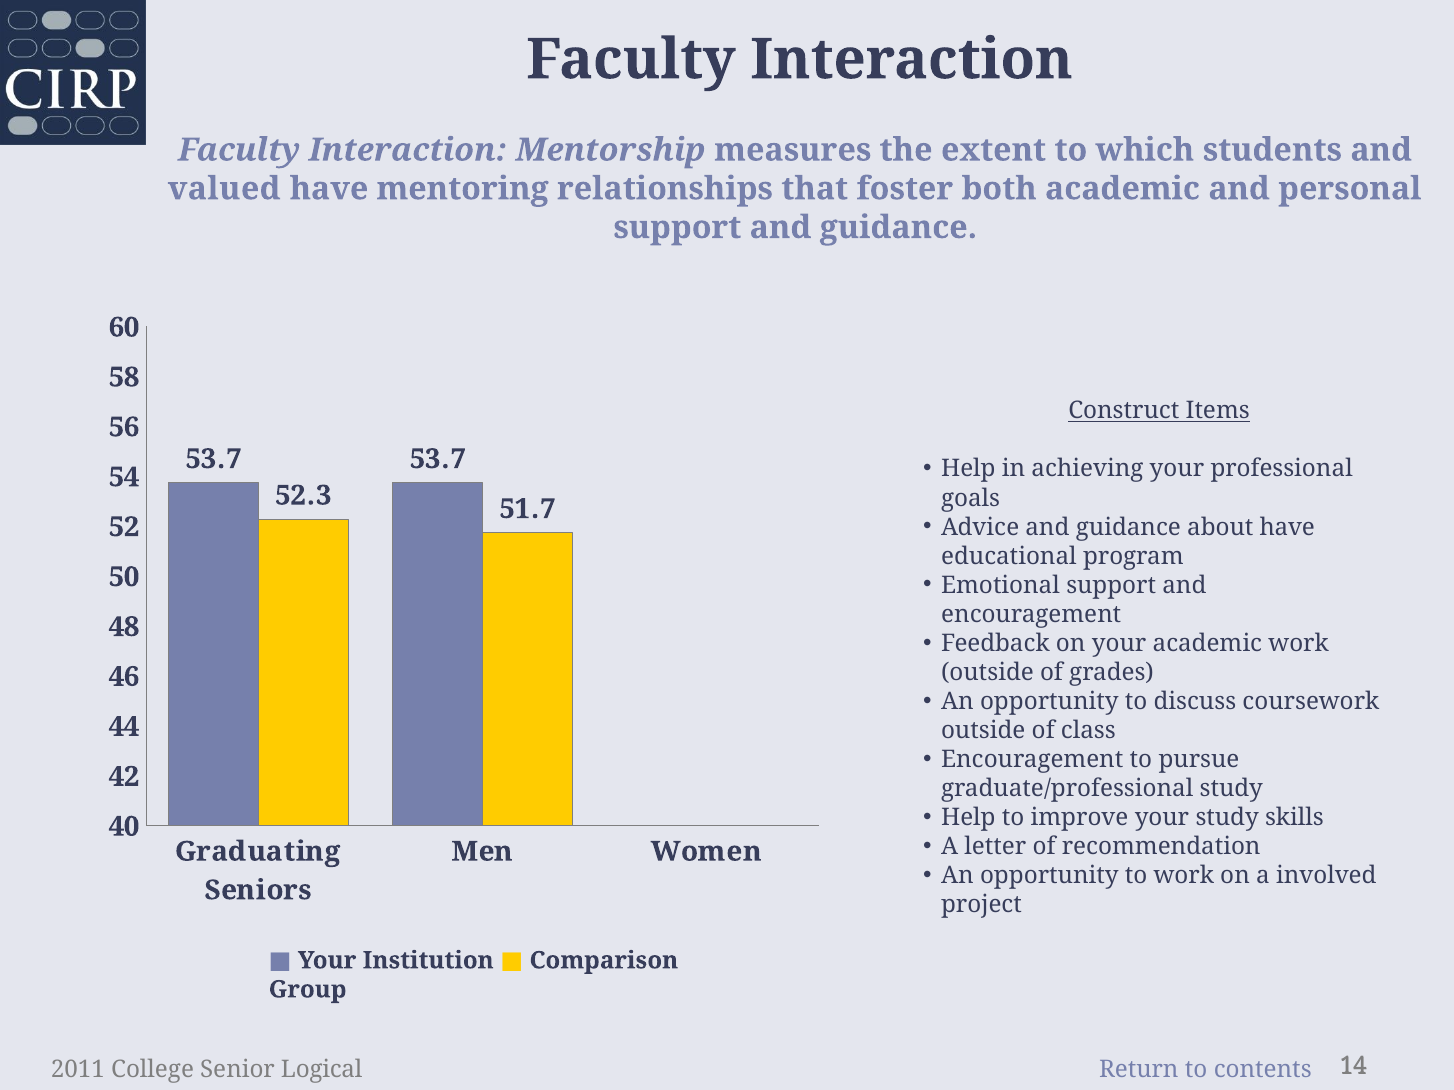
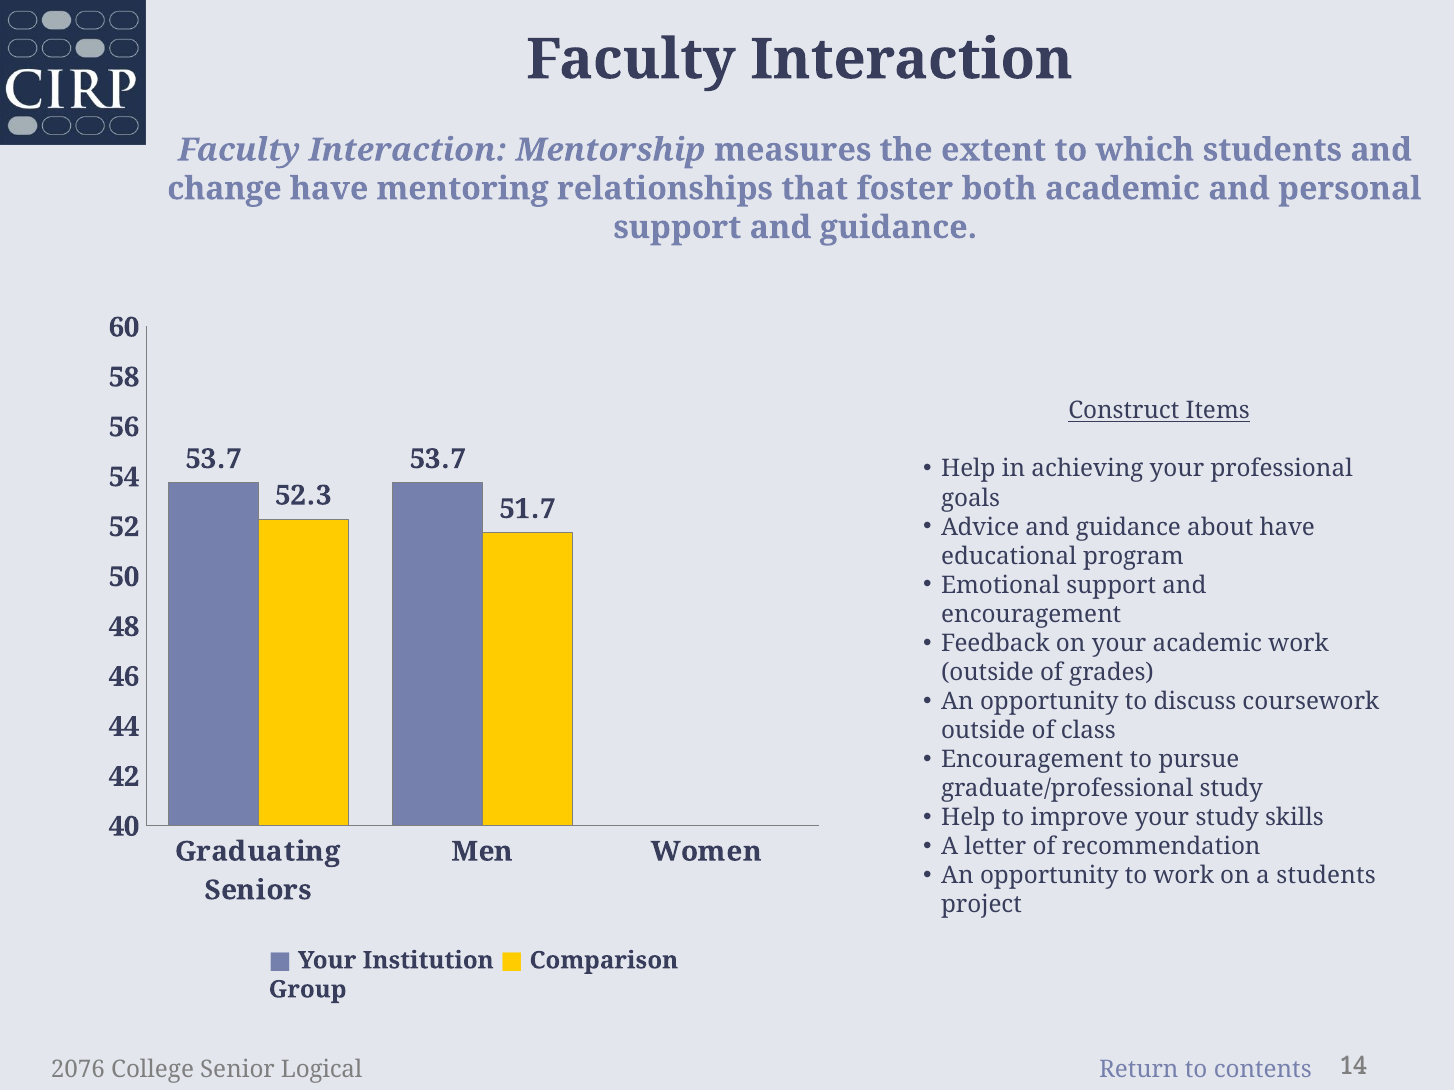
valued: valued -> change (225, 189)
a involved: involved -> students (1326, 876)
2011: 2011 -> 2076 (78, 1070)
